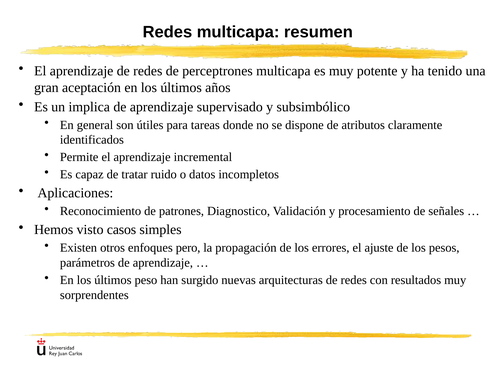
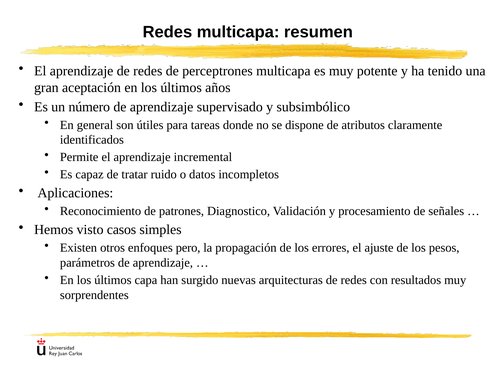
implica: implica -> número (89, 107)
peso: peso -> capa (146, 280)
